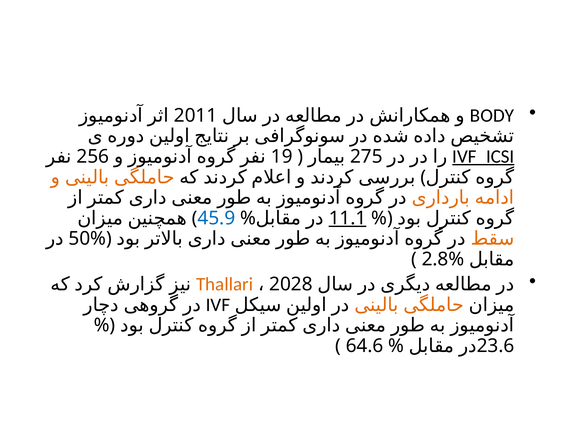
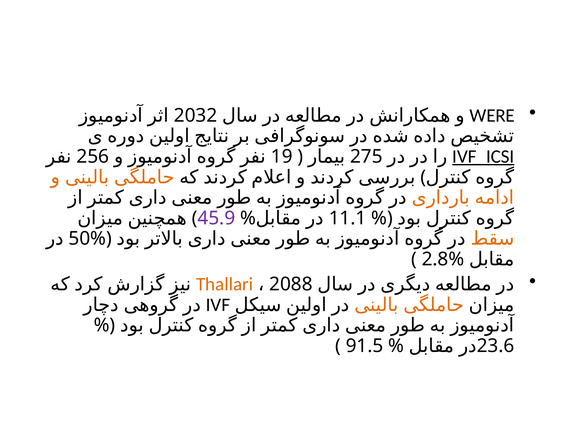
BODY: BODY -> WERE (492, 115)
2011: 2011 -> 2032 (196, 115)
45.9 colour: blue -> purple (216, 218)
11.1 underline: present -> none (348, 218)
2028: 2028 -> 2088 (291, 284)
64.6: 64.6 -> 91.5 (365, 346)
